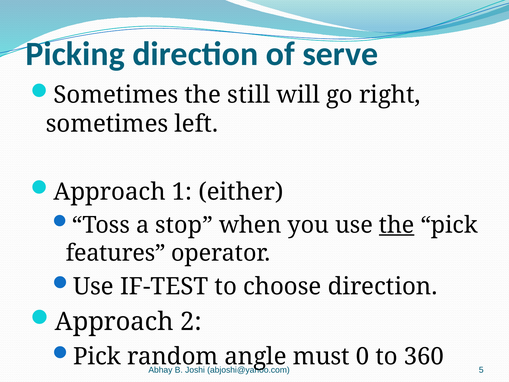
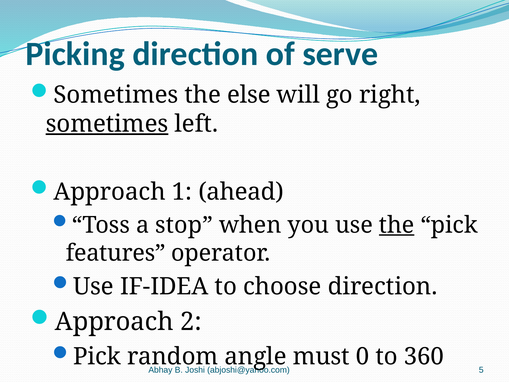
still: still -> else (249, 95)
sometimes underline: none -> present (107, 124)
either: either -> ahead (241, 192)
IF-TEST: IF-TEST -> IF-IDEA (164, 286)
